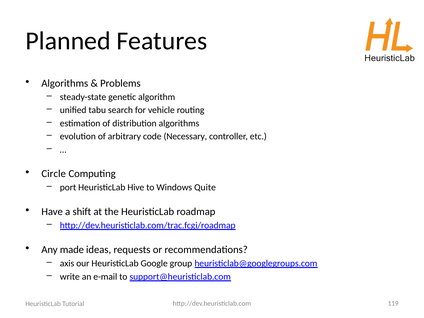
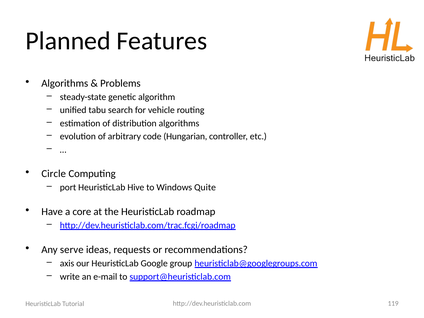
Necessary: Necessary -> Hungarian (185, 136)
shift: shift -> core (82, 212)
made: made -> serve (72, 250)
